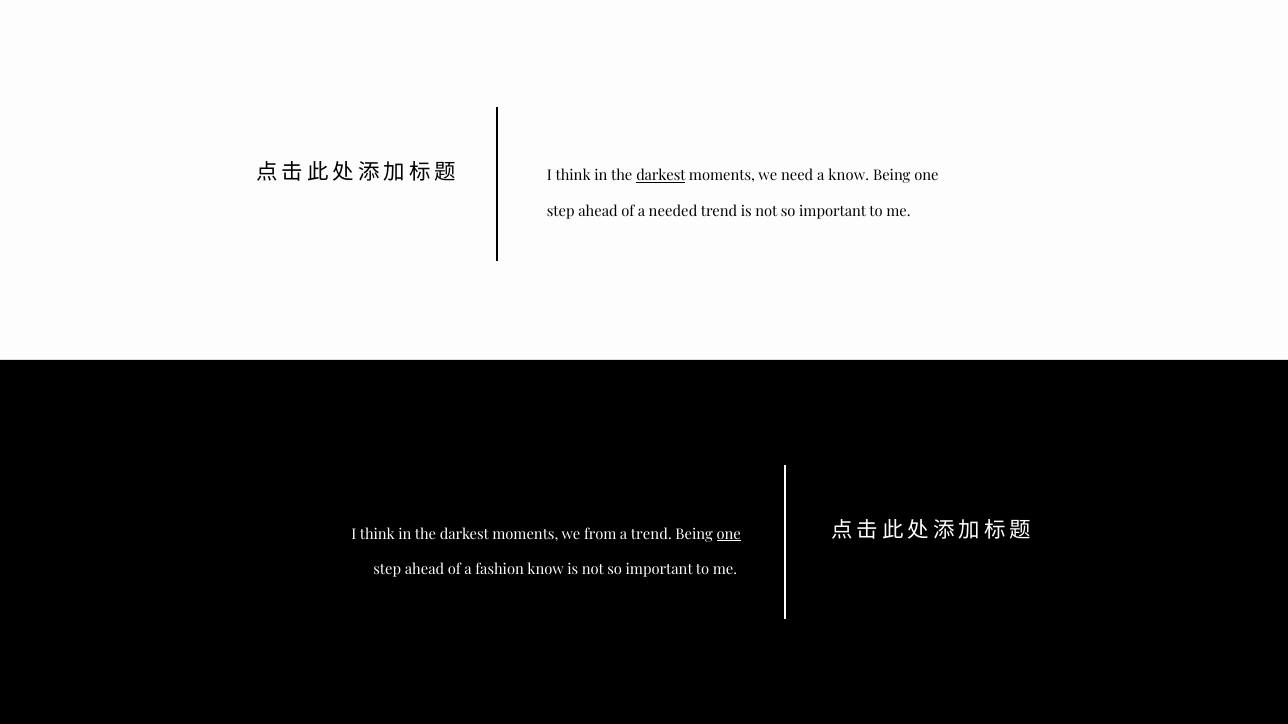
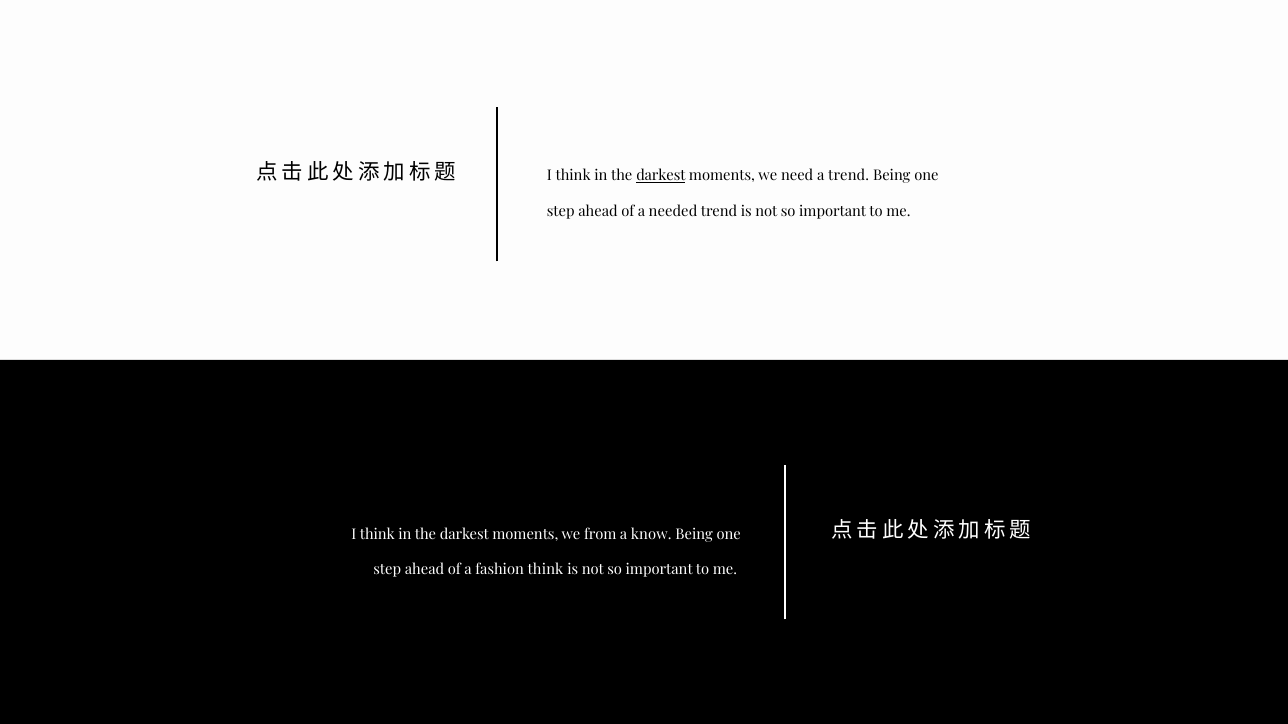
a know: know -> trend (849, 176)
a trend: trend -> know (651, 535)
one underline: present -> none (729, 535)
fashion know: know -> think (545, 570)
